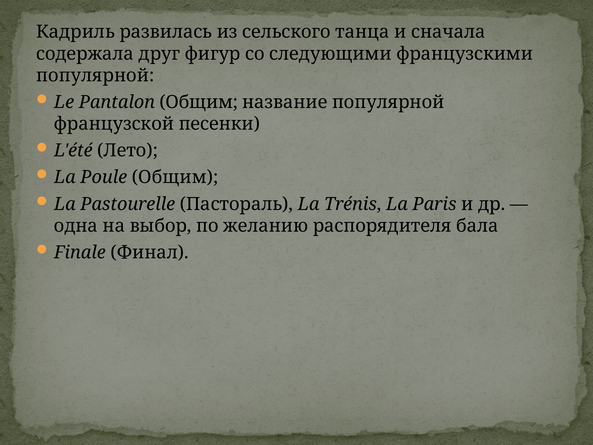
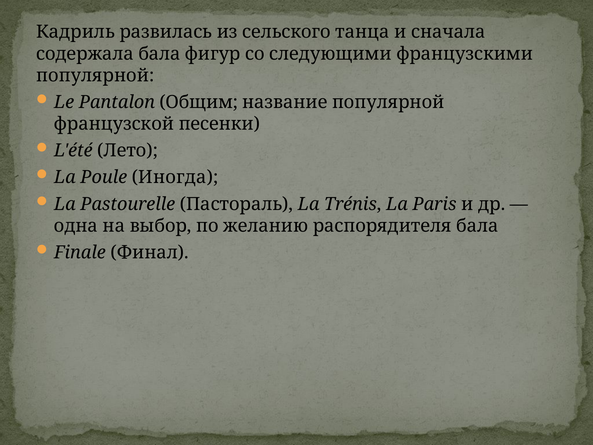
содержала друг: друг -> бала (159, 54)
Poule Общим: Общим -> Иногда (175, 177)
